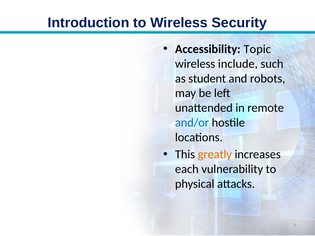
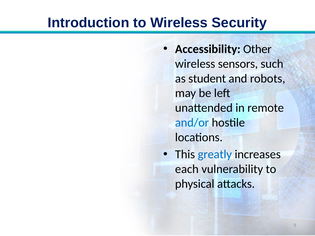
Topic: Topic -> Other (257, 49)
include: include -> sensors (238, 64)
greatly colour: orange -> blue (215, 155)
